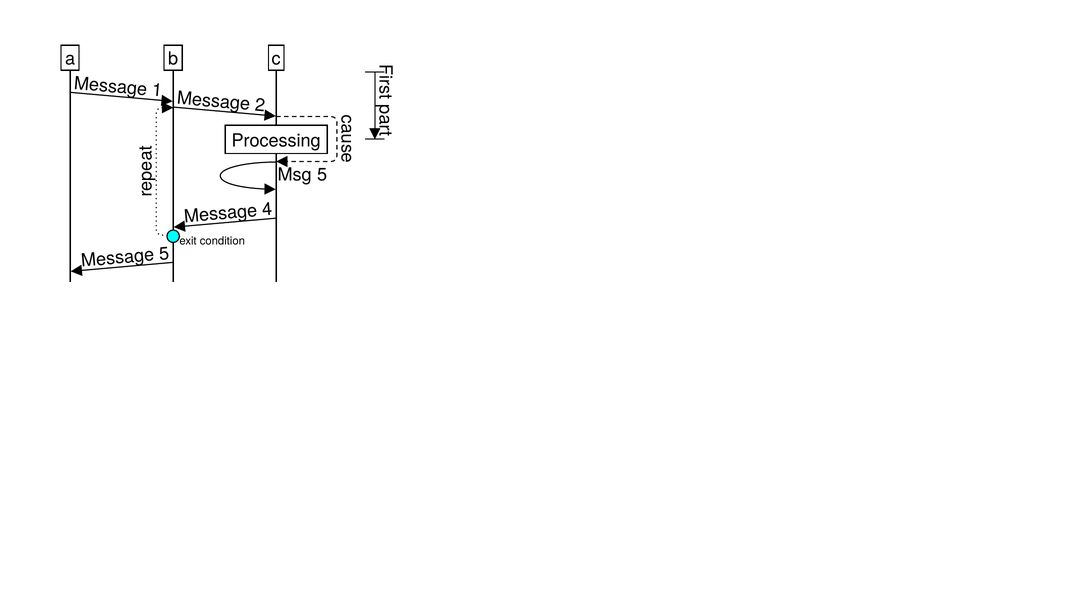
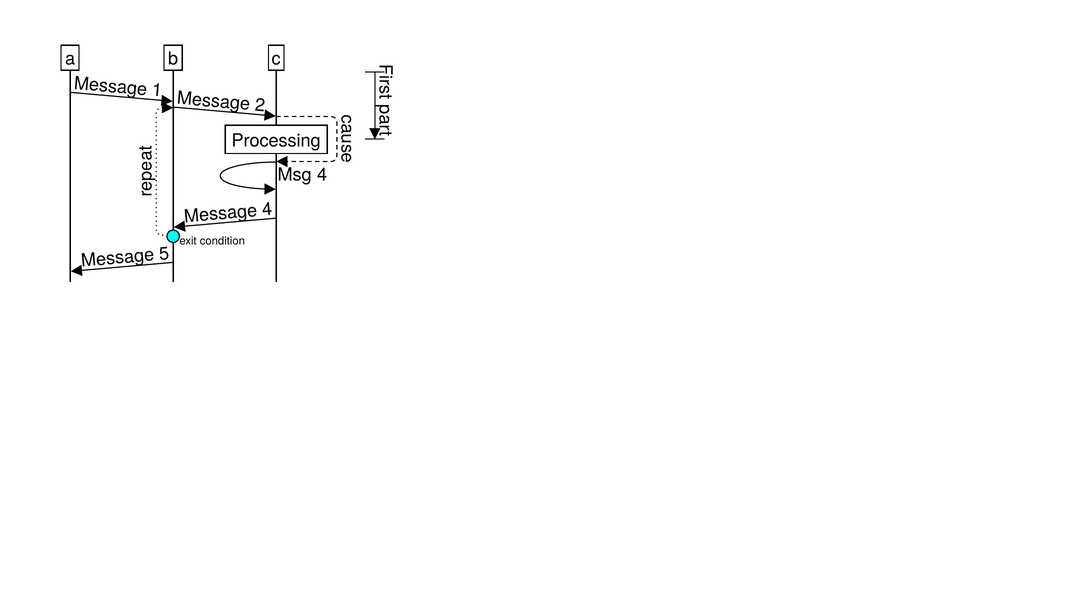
Msg 5: 5 -> 4 (322, 175)
